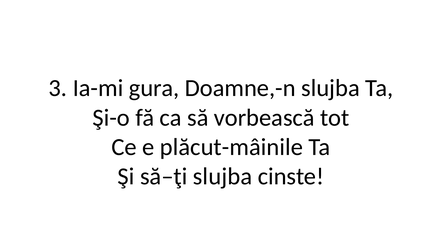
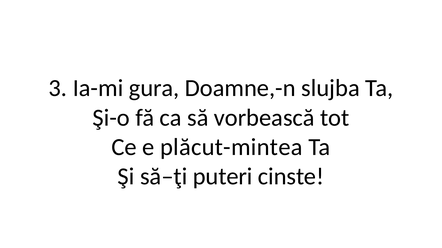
plăcut-mâinile: plăcut-mâinile -> plăcut-mintea (231, 147)
să–ţi slujba: slujba -> puteri (223, 177)
